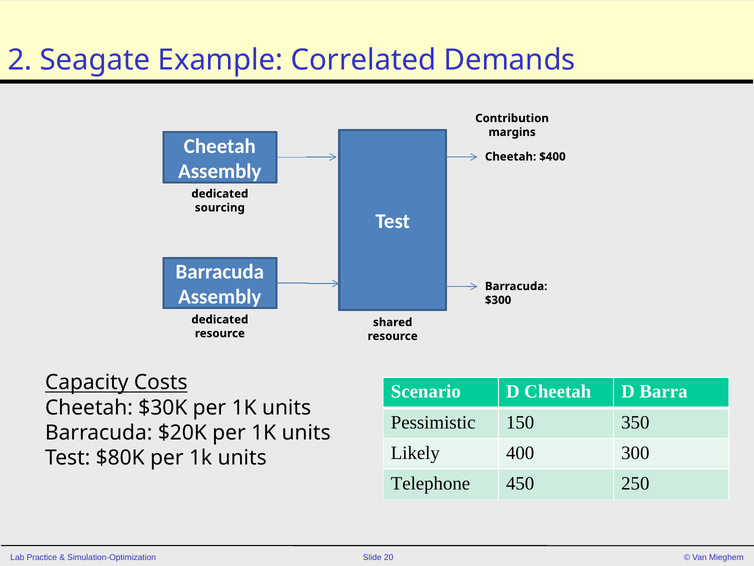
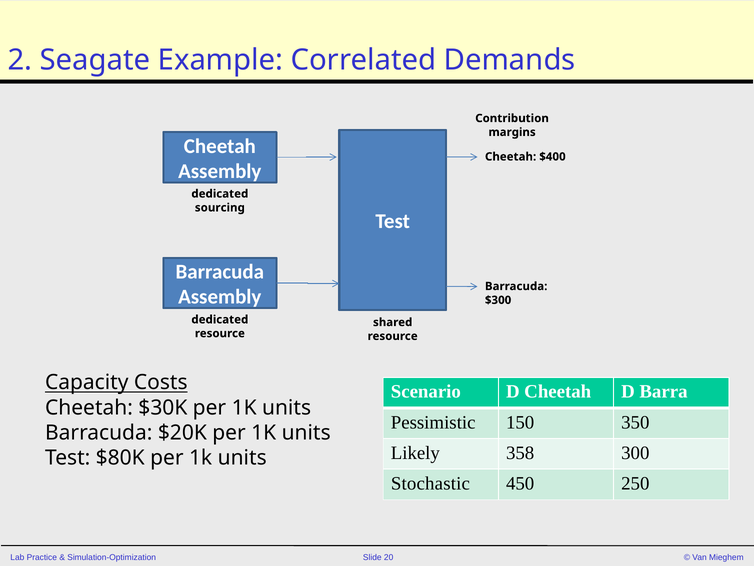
400: 400 -> 358 (520, 453)
Telephone: Telephone -> Stochastic (430, 483)
